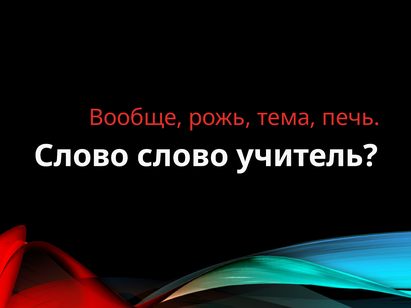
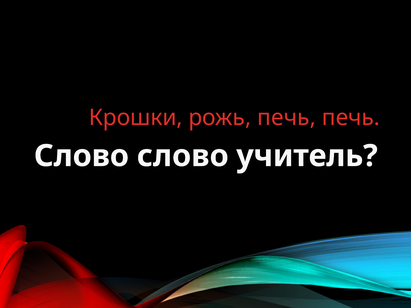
Вообще: Вообще -> Крошки (136, 118)
рожь тема: тема -> печь (286, 118)
